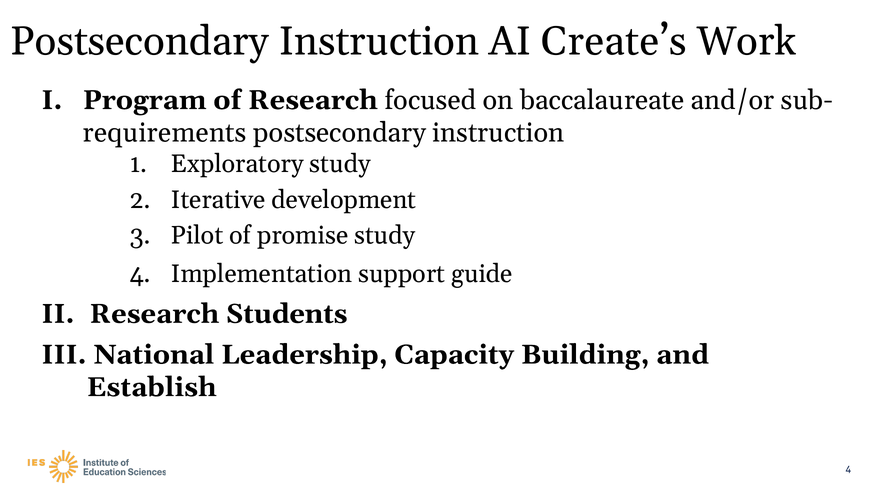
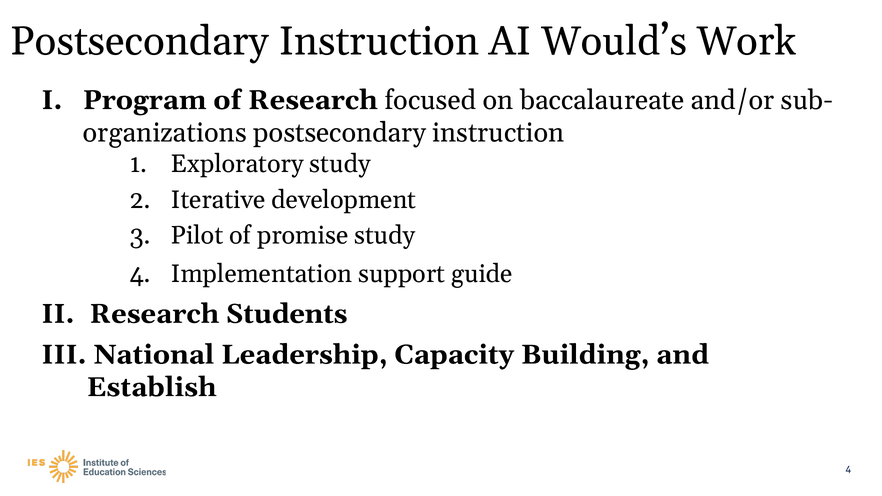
Create’s: Create’s -> Would’s (614, 41)
requirements: requirements -> organizations (165, 133)
